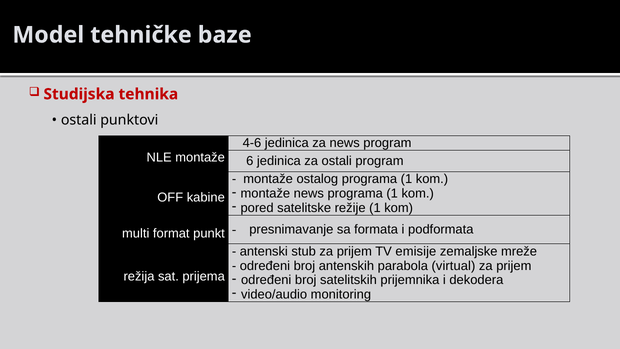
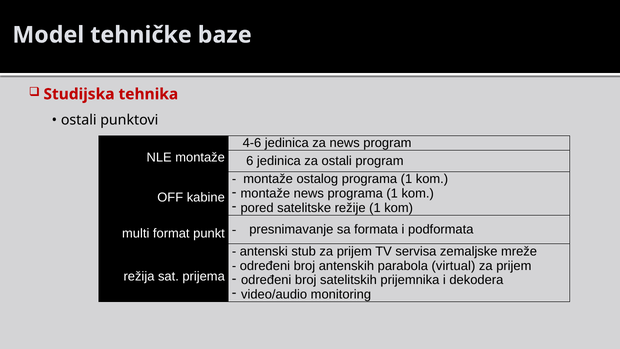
emisije: emisije -> servisa (416, 251)
